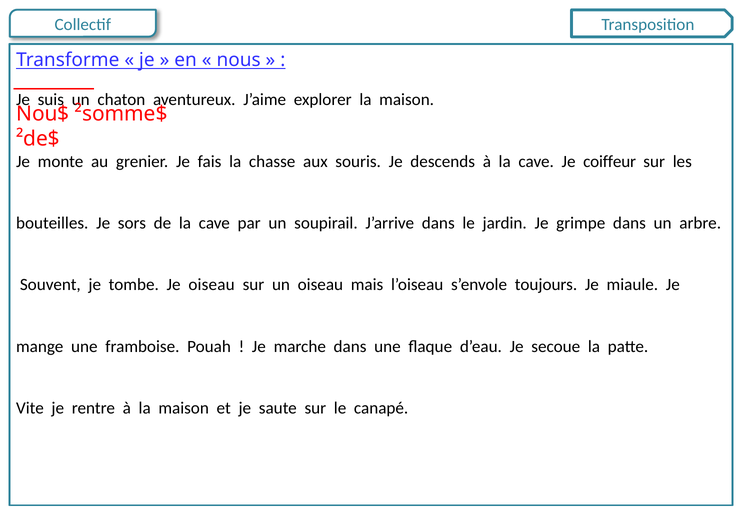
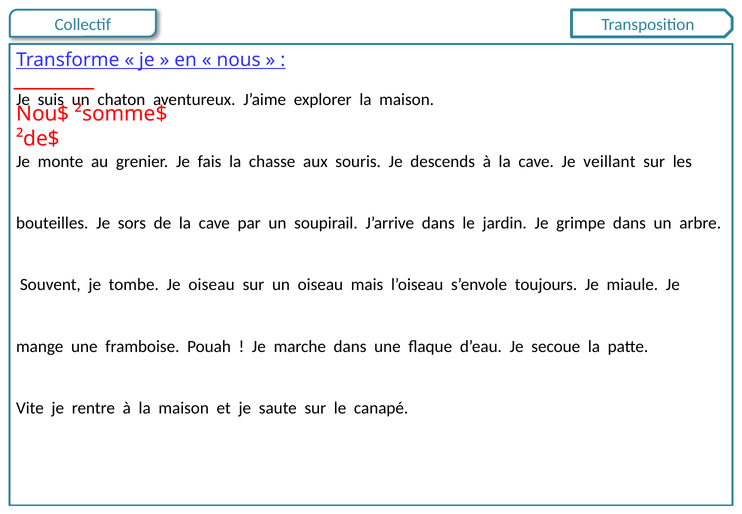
coiffeur: coiffeur -> veillant (609, 161)
